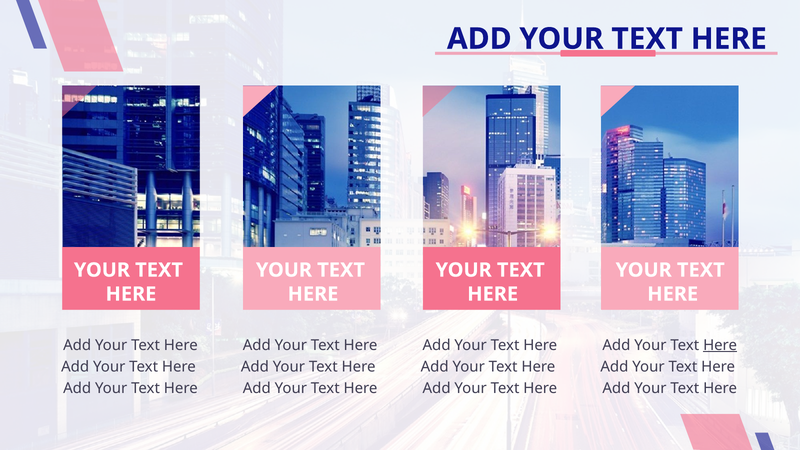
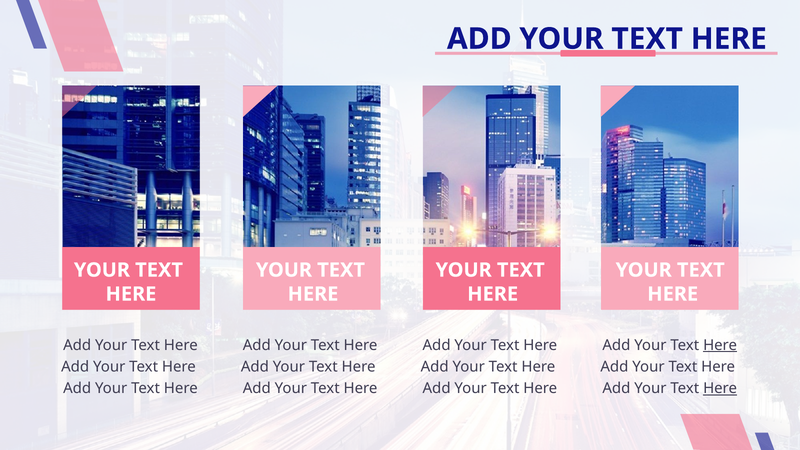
Here underline: none -> present (720, 388)
